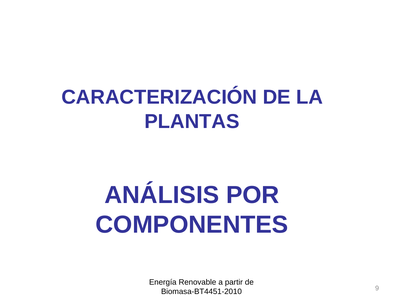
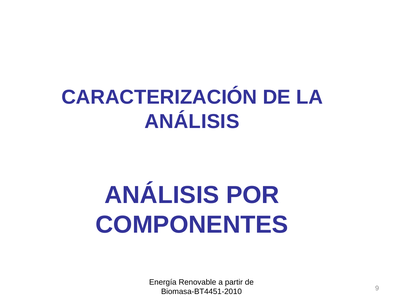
PLANTAS: PLANTAS -> ANÁLISIS (192, 122)
